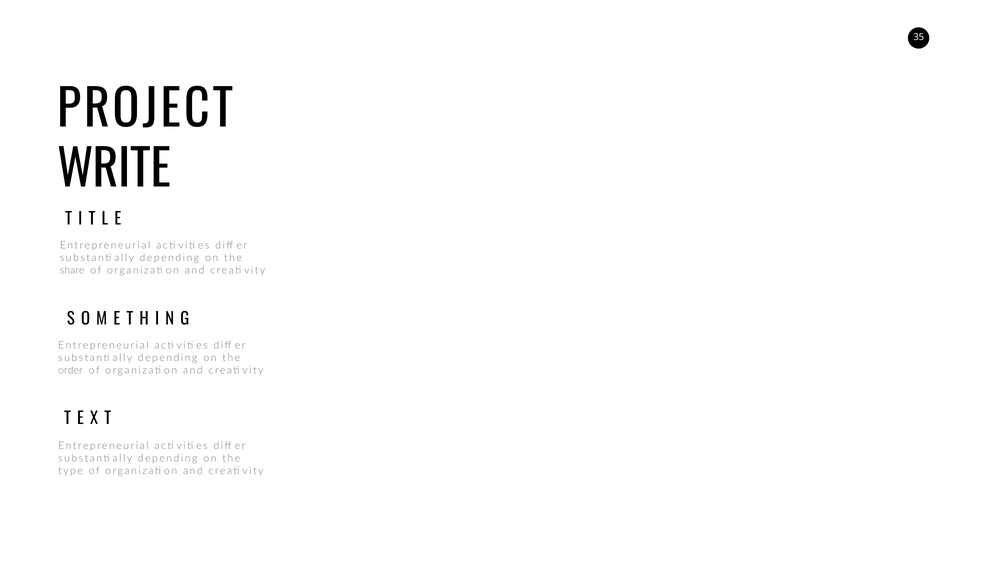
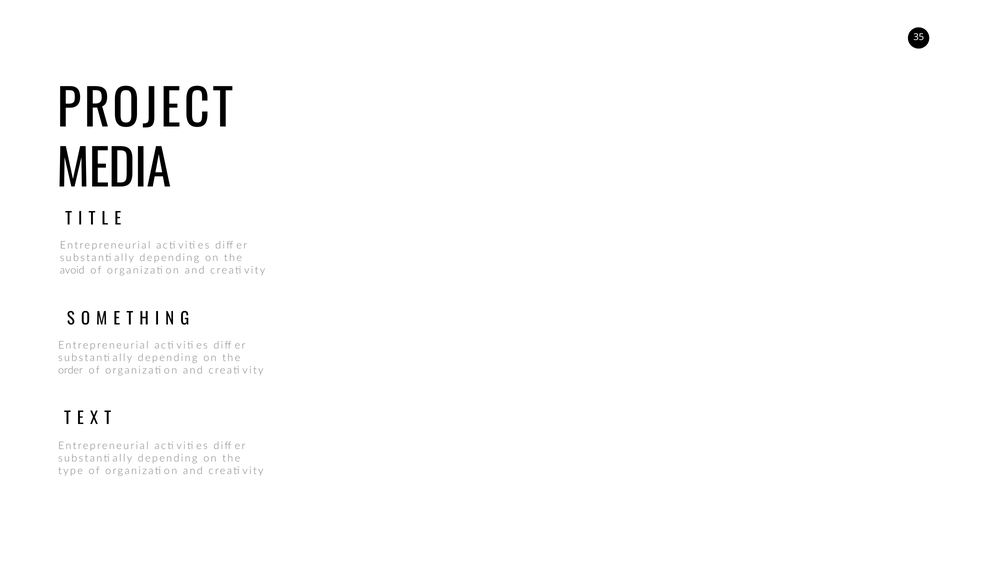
WRITE: WRITE -> MEDIA (114, 170)
share: share -> avoid (72, 270)
